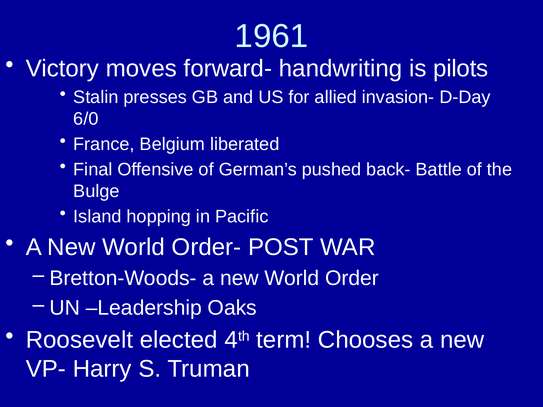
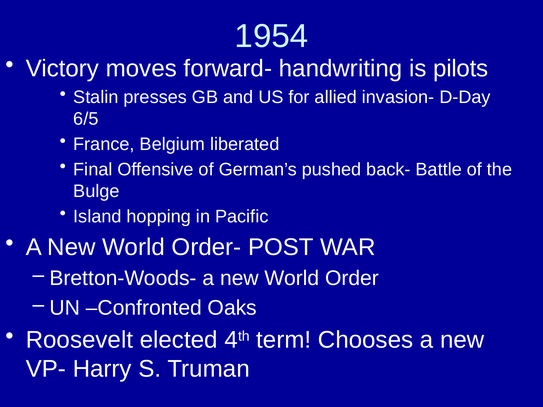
1961: 1961 -> 1954 (271, 36)
6/0: 6/0 -> 6/5 (86, 119)
Leadership: Leadership -> Confronted (144, 308)
